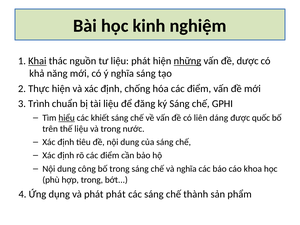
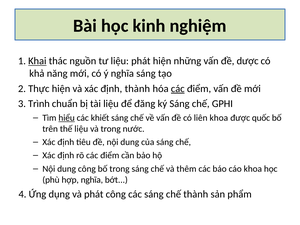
những underline: present -> none (187, 61)
định chống: chống -> thành (137, 89)
các underline: none -> present (178, 89)
liên dáng: dáng -> khoa (219, 118)
và nghĩa: nghĩa -> thêm (186, 169)
hợp trong: trong -> nghĩa (92, 180)
phát phát: phát -> công (116, 194)
